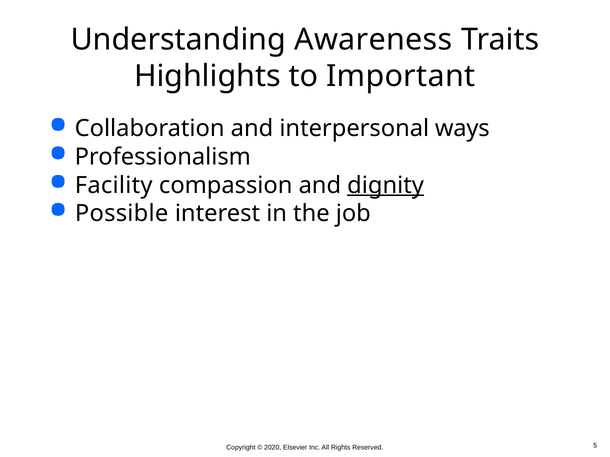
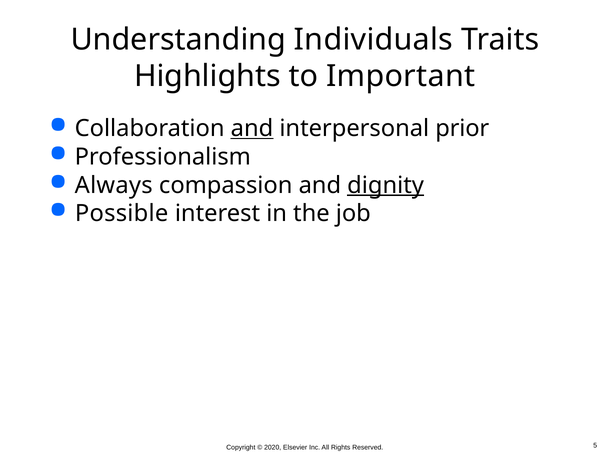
Awareness: Awareness -> Individuals (373, 40)
and underline: none -> present (252, 128)
ways: ways -> prior (462, 128)
Facility: Facility -> Always (114, 185)
